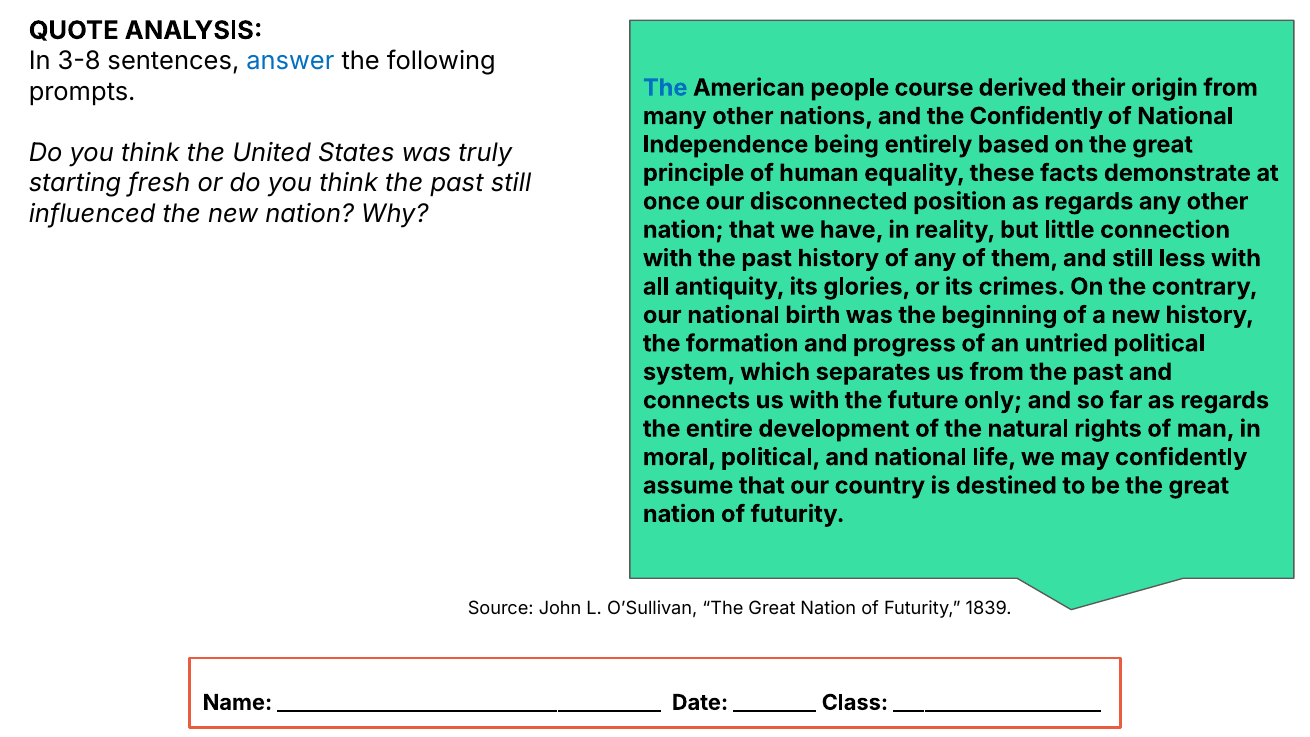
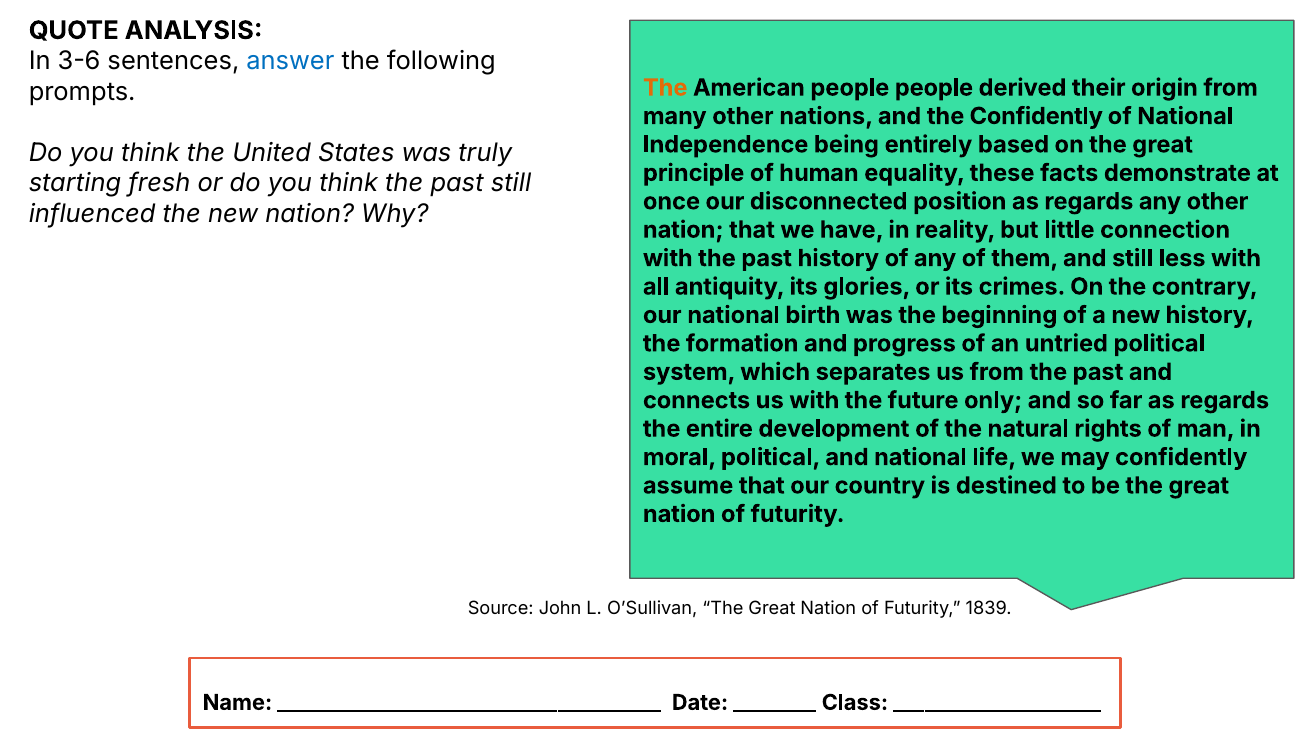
3-8: 3-8 -> 3-6 (79, 61)
The colour: blue -> orange (665, 88)
people course: course -> people (934, 88)
